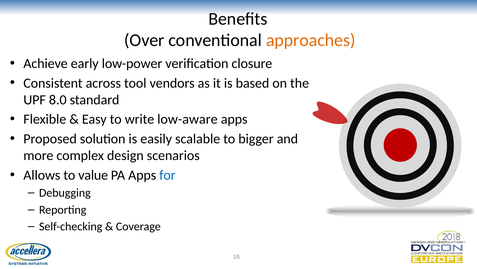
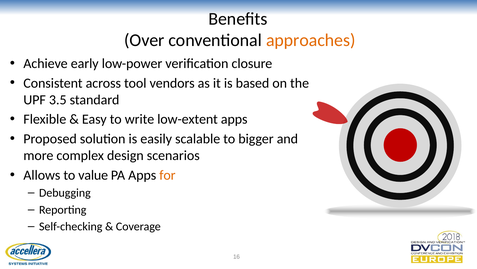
8.0: 8.0 -> 3.5 (58, 100)
low-aware: low-aware -> low-extent (188, 119)
for colour: blue -> orange (167, 175)
